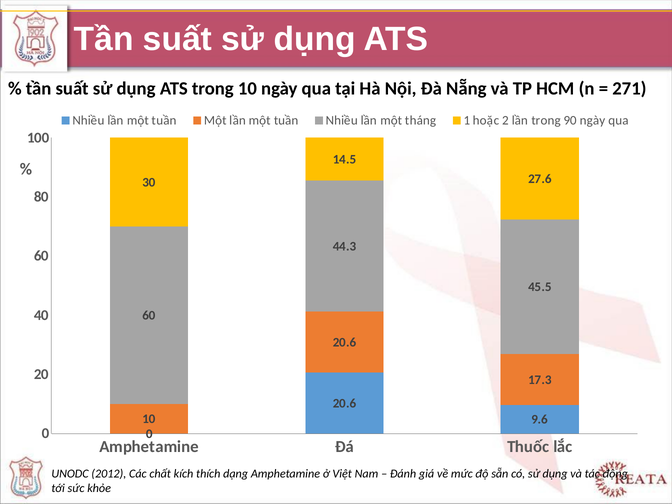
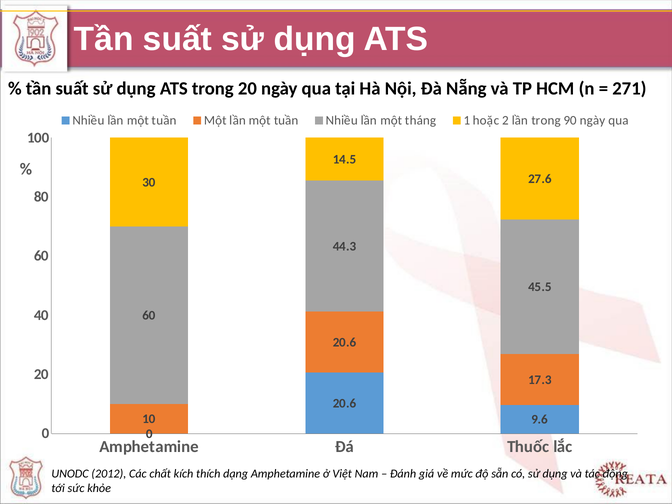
trong 10: 10 -> 20 (247, 89)
